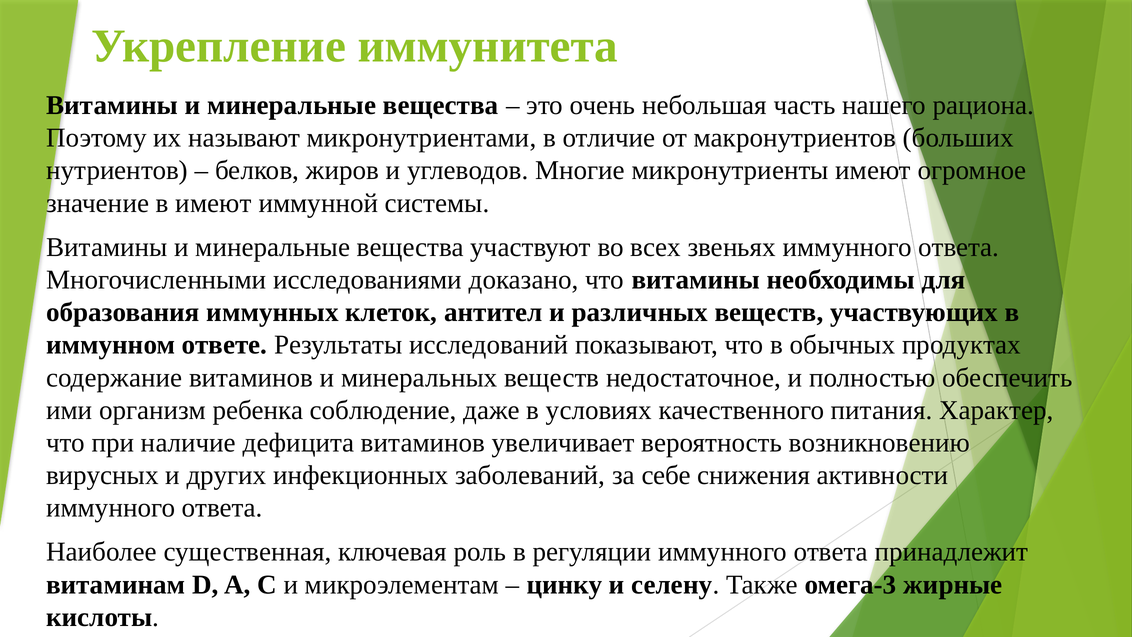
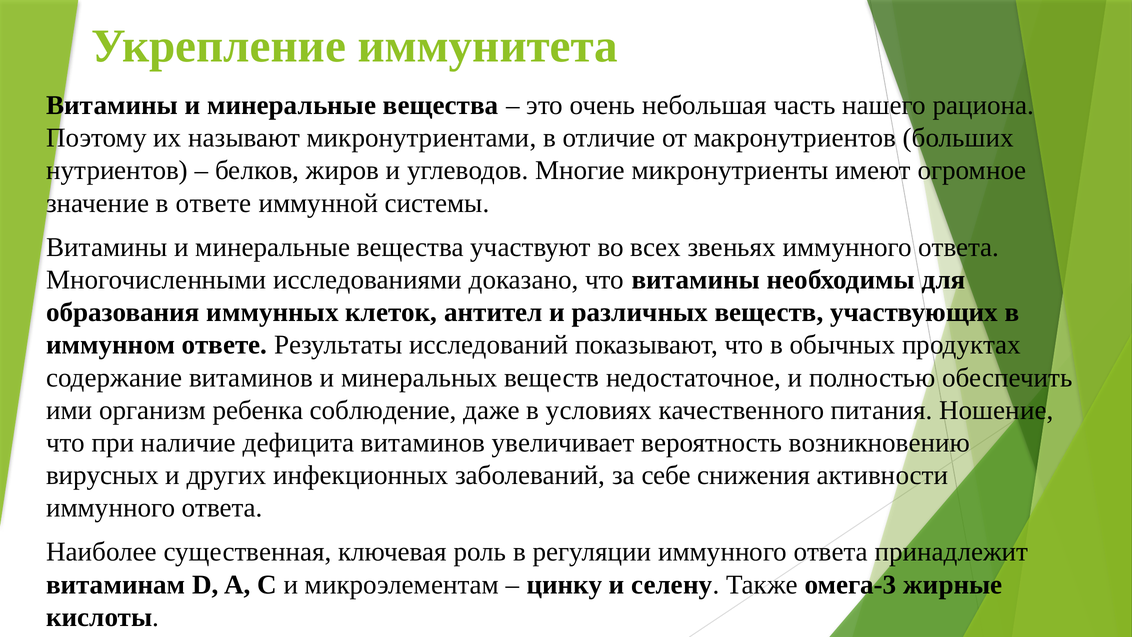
в имеют: имеют -> ответе (213, 203)
Характер: Характер -> Ношение (996, 410)
